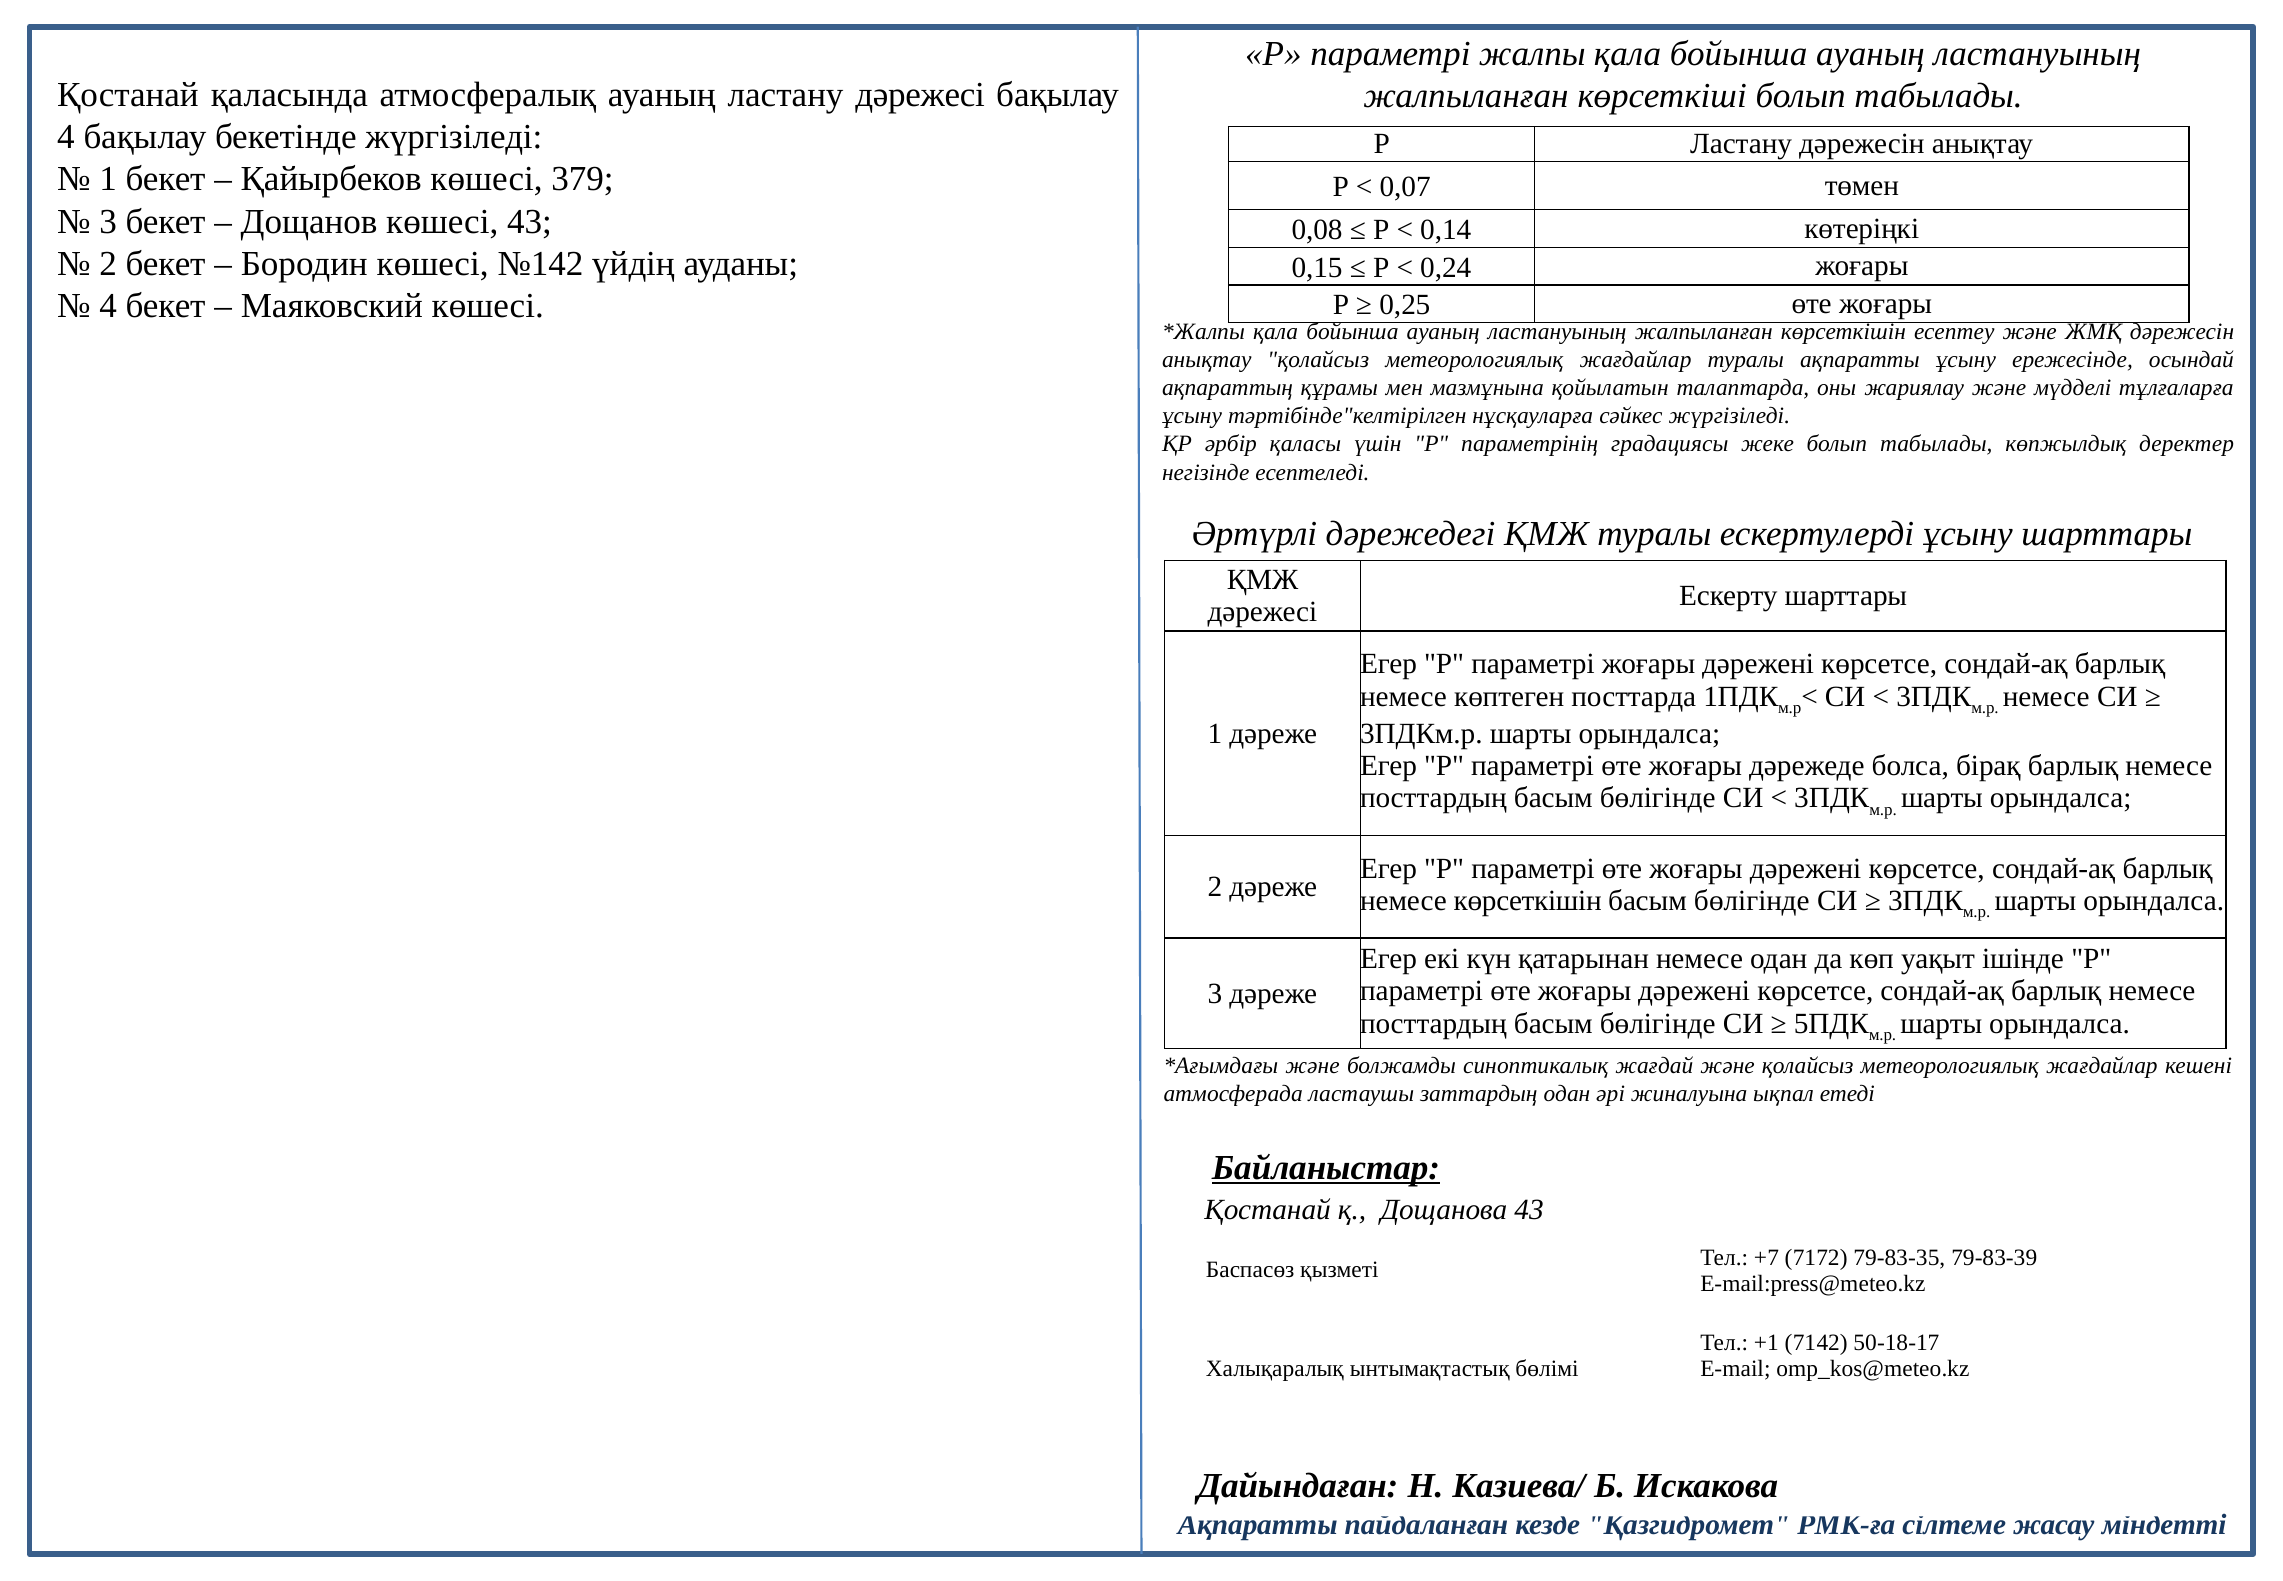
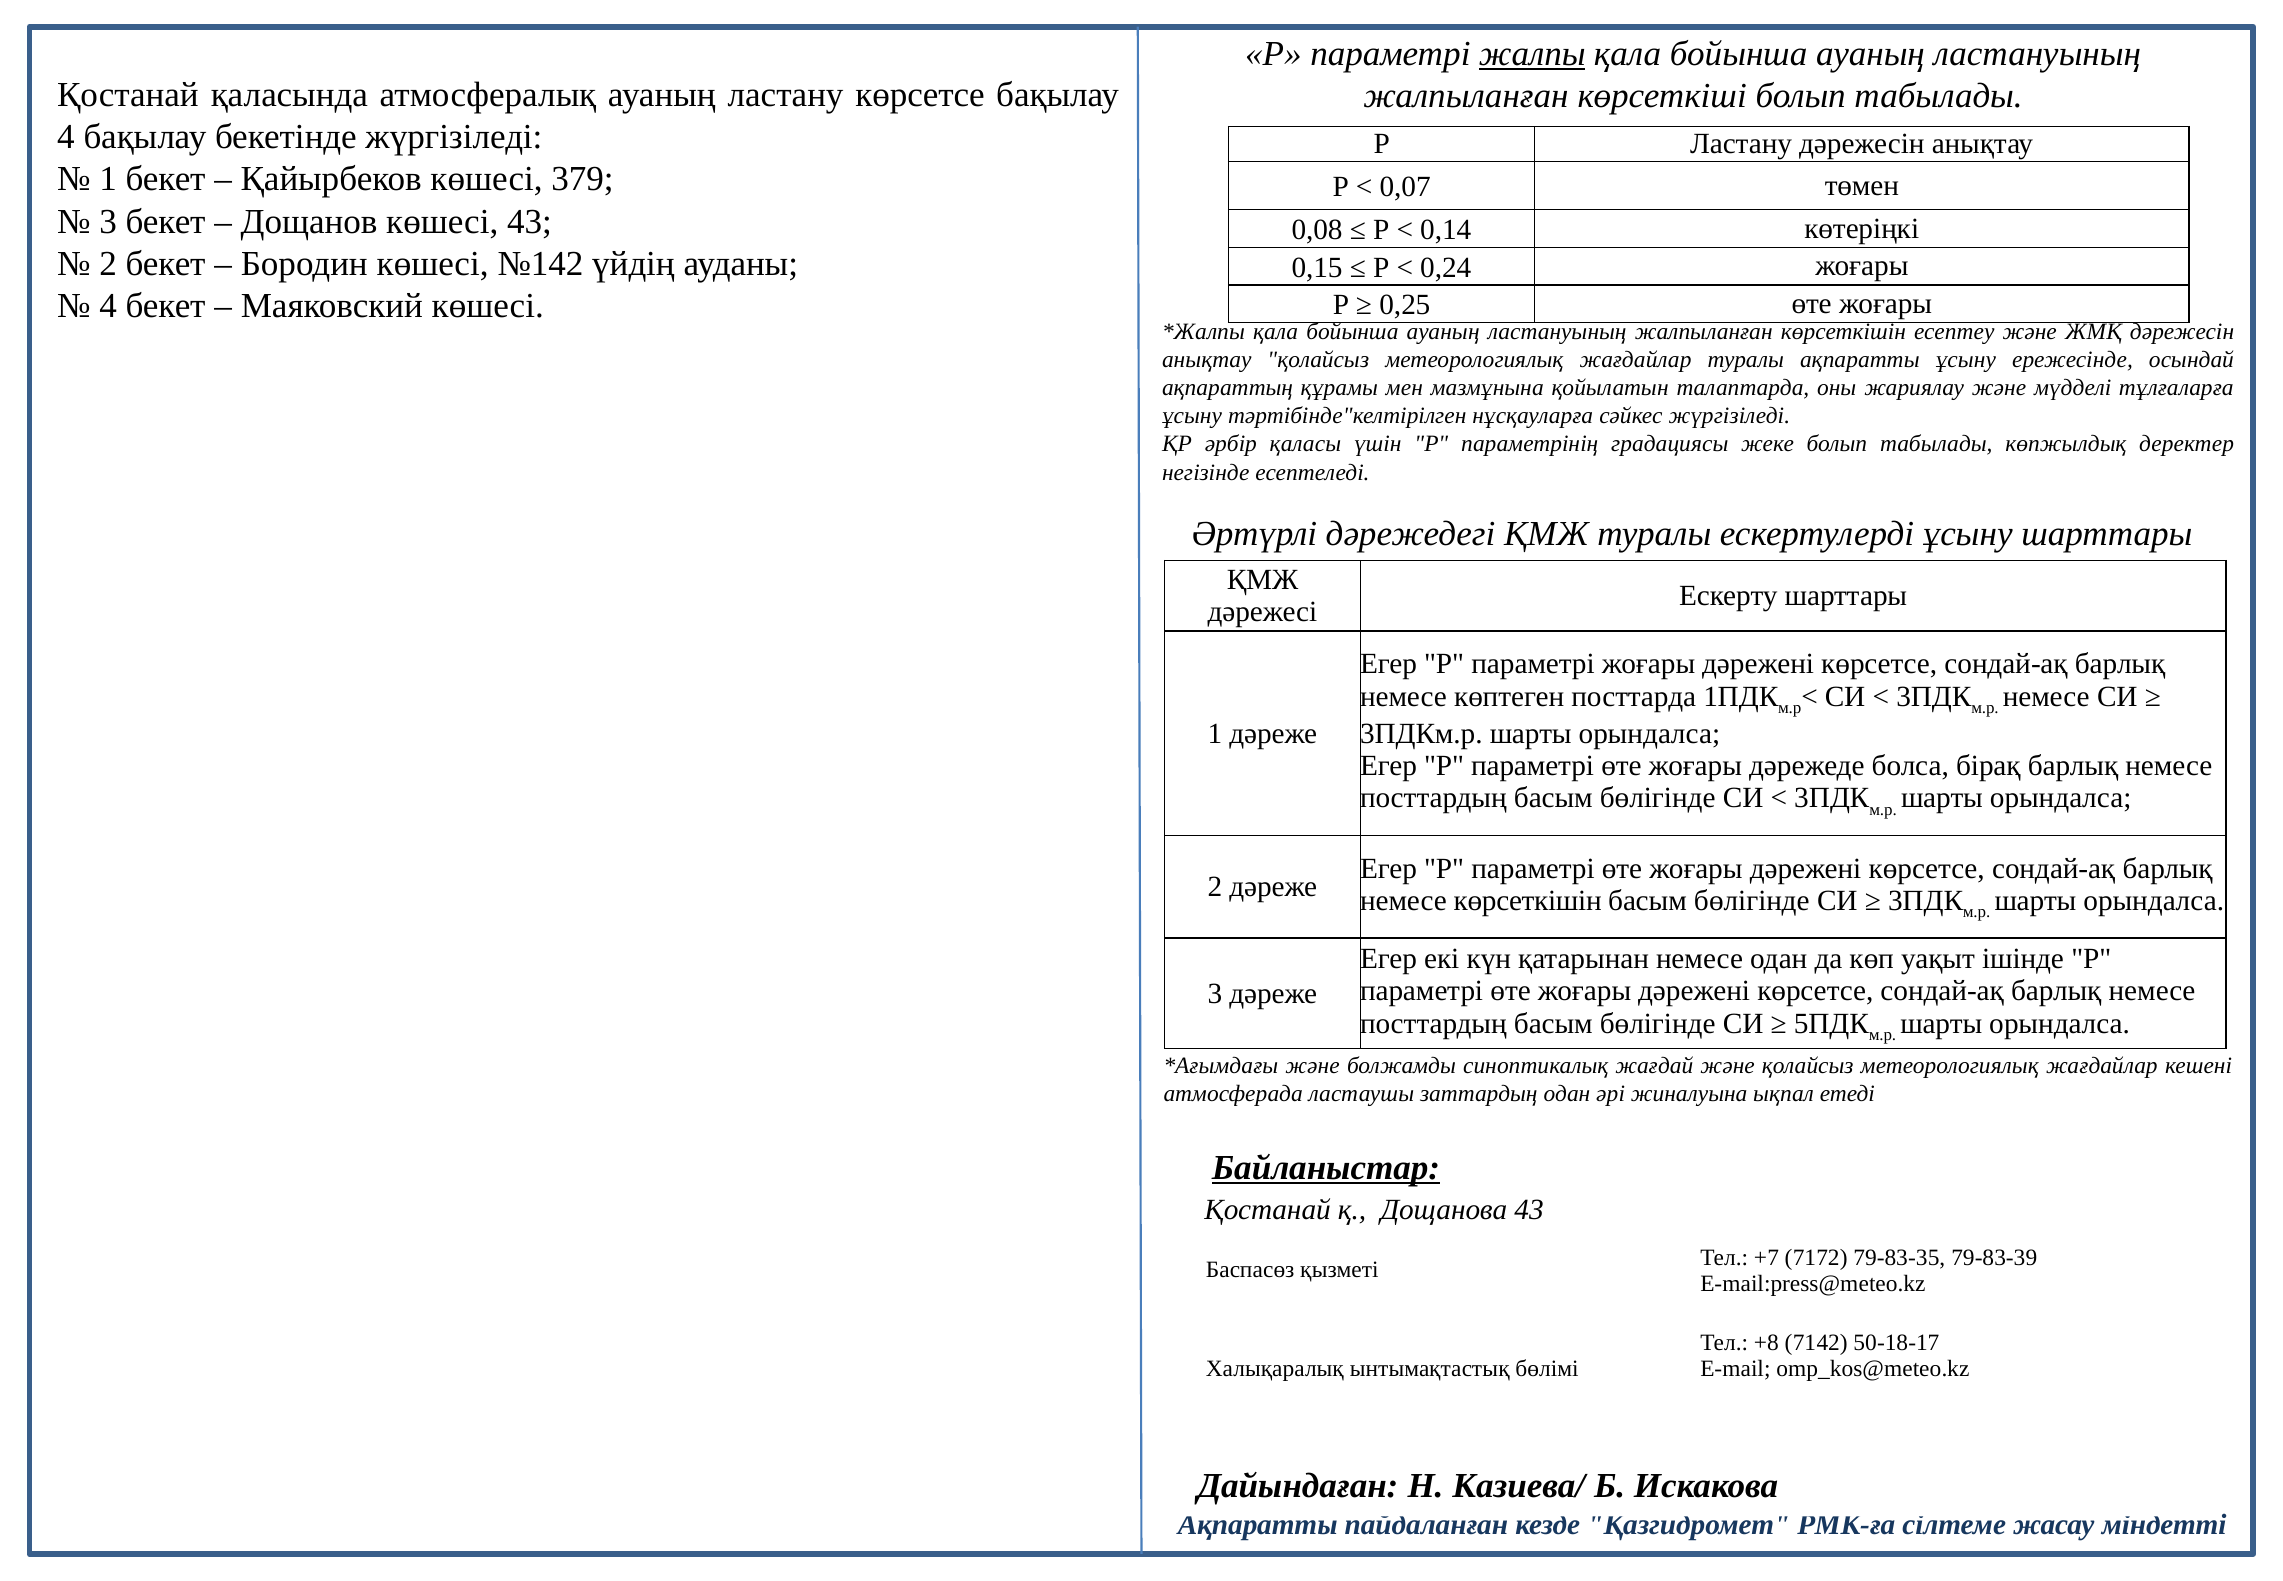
жалпы underline: none -> present (1532, 54)
ластану дәрежесі: дәрежесі -> көрсетсе (920, 95)
+1: +1 -> +8 (1766, 1342)
